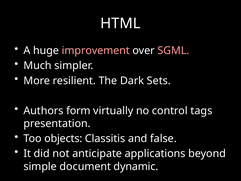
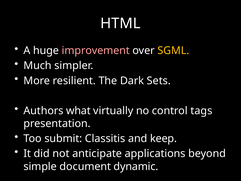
SGML colour: pink -> yellow (173, 51)
form: form -> what (78, 111)
objects: objects -> submit (63, 138)
false: false -> keep (163, 138)
